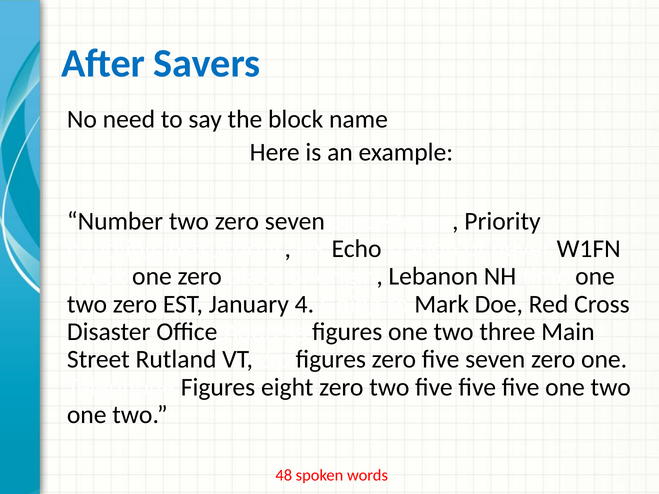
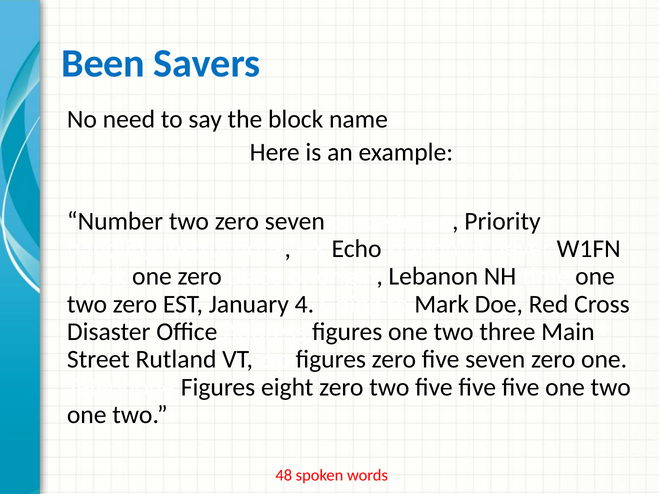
After: After -> Been (103, 63)
